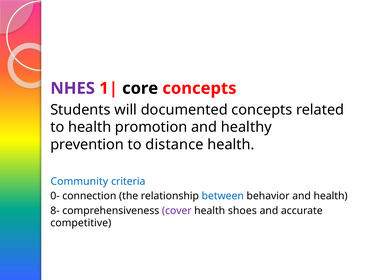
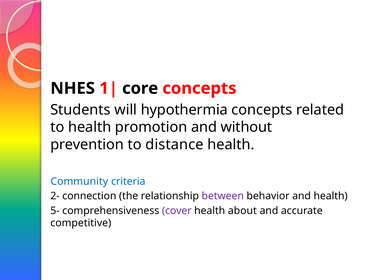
NHES colour: purple -> black (73, 88)
documented: documented -> hypothermia (184, 110)
healthy: healthy -> without (246, 127)
0-: 0- -> 2- (55, 196)
between colour: blue -> purple (223, 196)
8-: 8- -> 5- (55, 210)
shoes: shoes -> about (242, 210)
